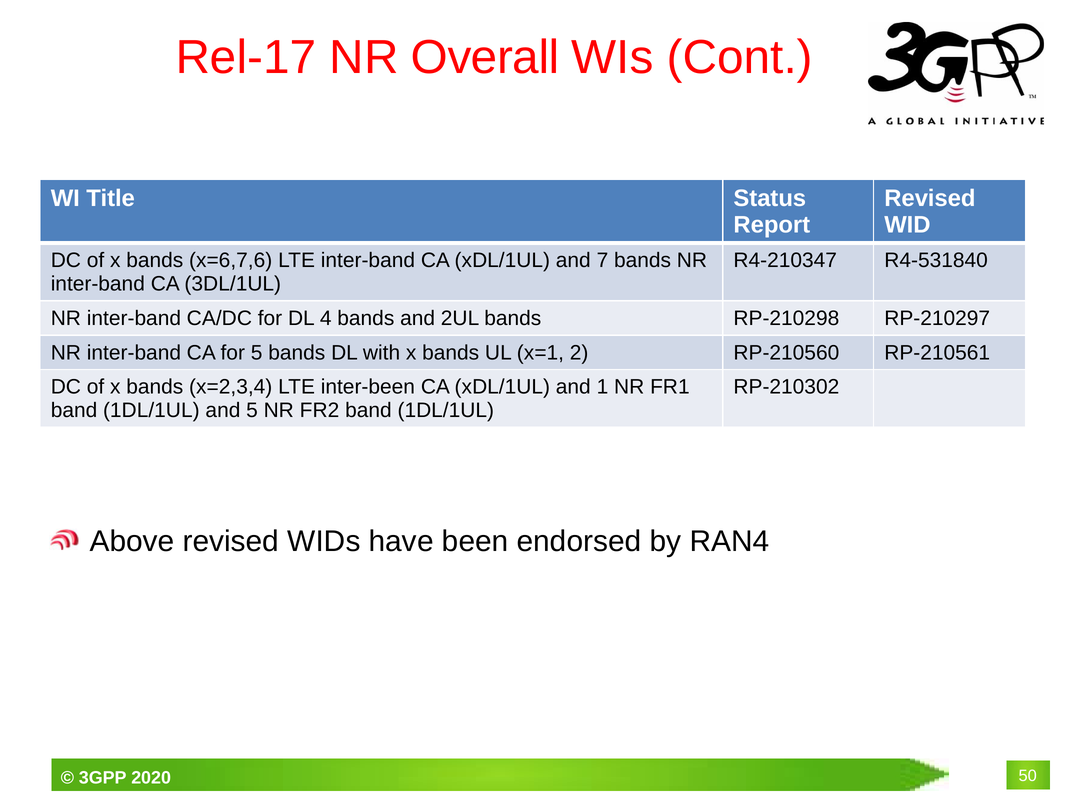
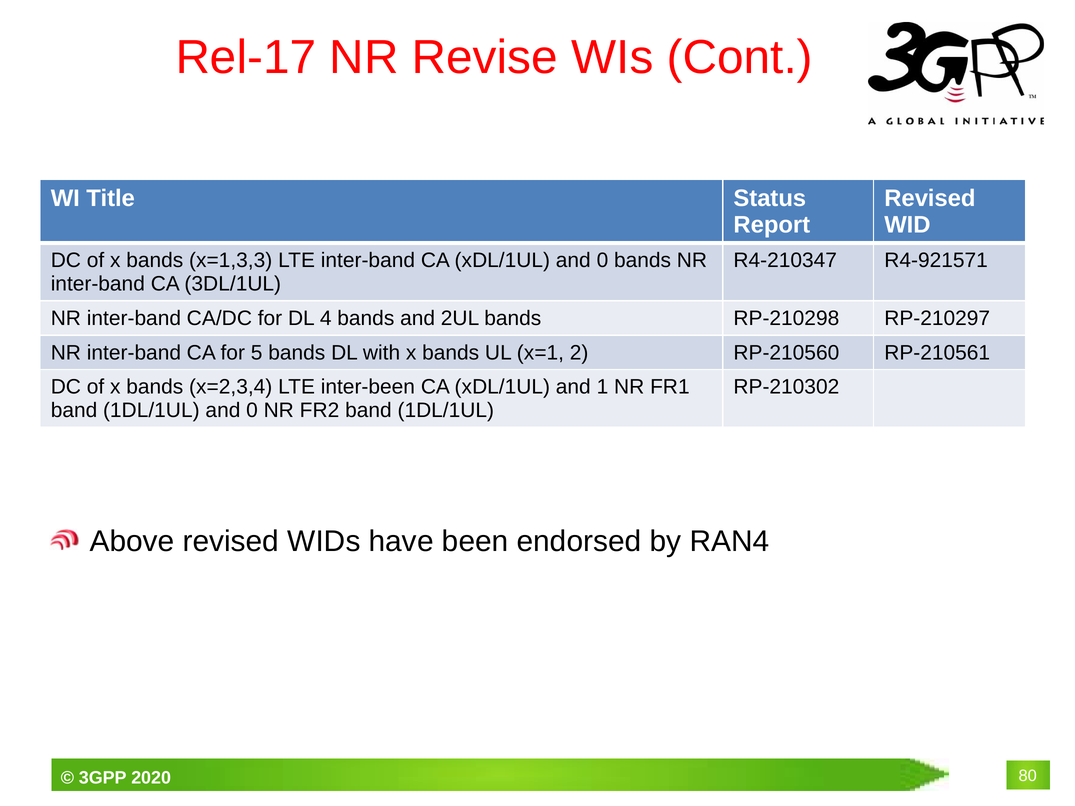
Overall: Overall -> Revise (485, 58)
x=6,7,6: x=6,7,6 -> x=1,3,3 (231, 261)
xDL/1UL and 7: 7 -> 0 (602, 261)
R4-531840: R4-531840 -> R4-921571 (936, 261)
1DL/1UL and 5: 5 -> 0 (252, 410)
50: 50 -> 80 (1028, 776)
